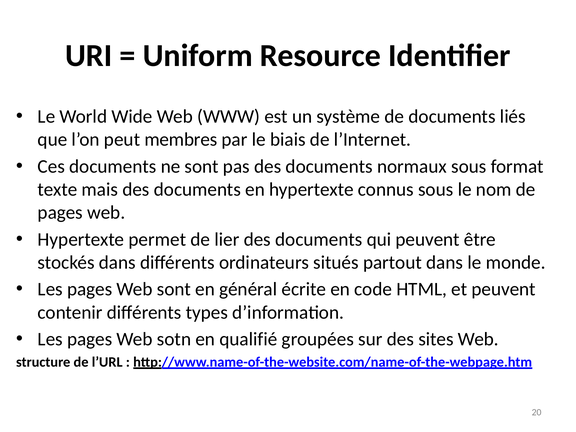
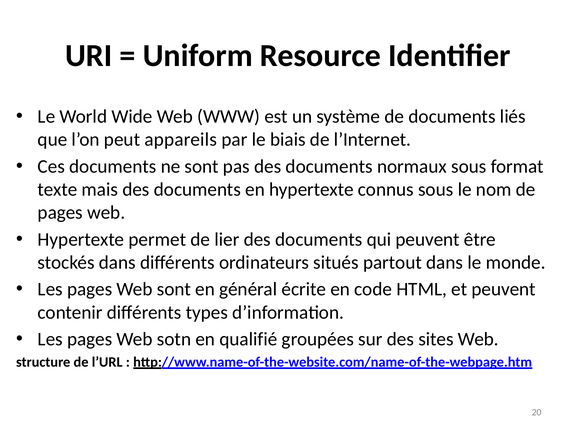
membres: membres -> appareils (181, 140)
